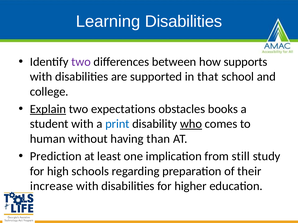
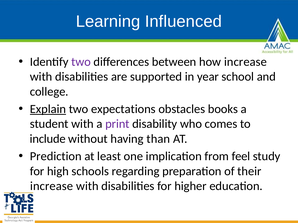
Learning Disabilities: Disabilities -> Influenced (183, 22)
how supports: supports -> increase (245, 62)
that: that -> year (208, 77)
print colour: blue -> purple (117, 124)
who underline: present -> none (191, 124)
human: human -> include (48, 139)
still: still -> feel (241, 157)
